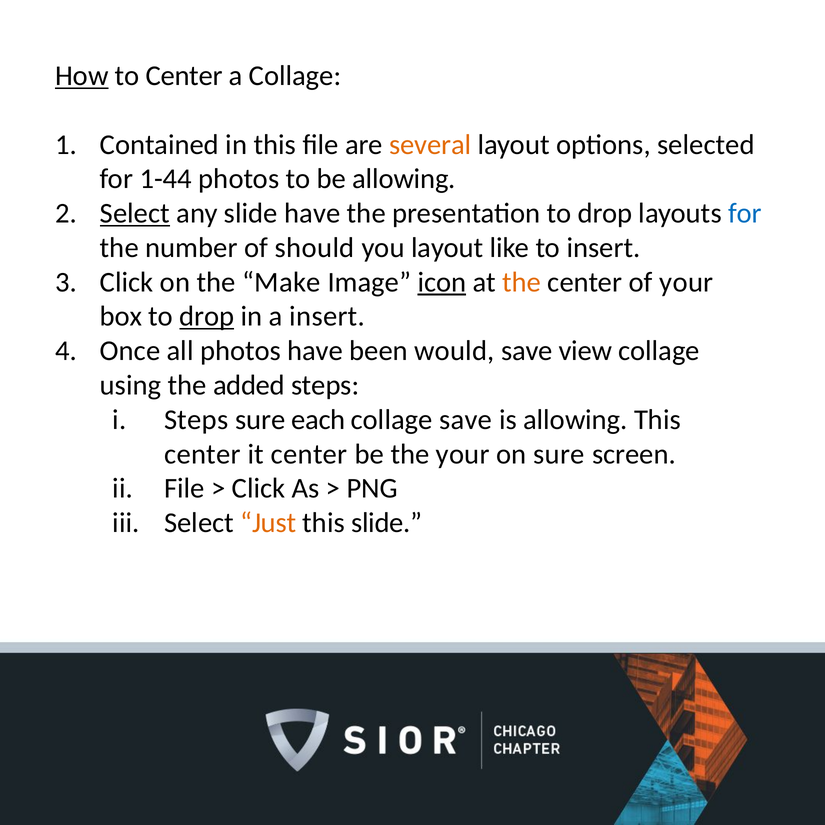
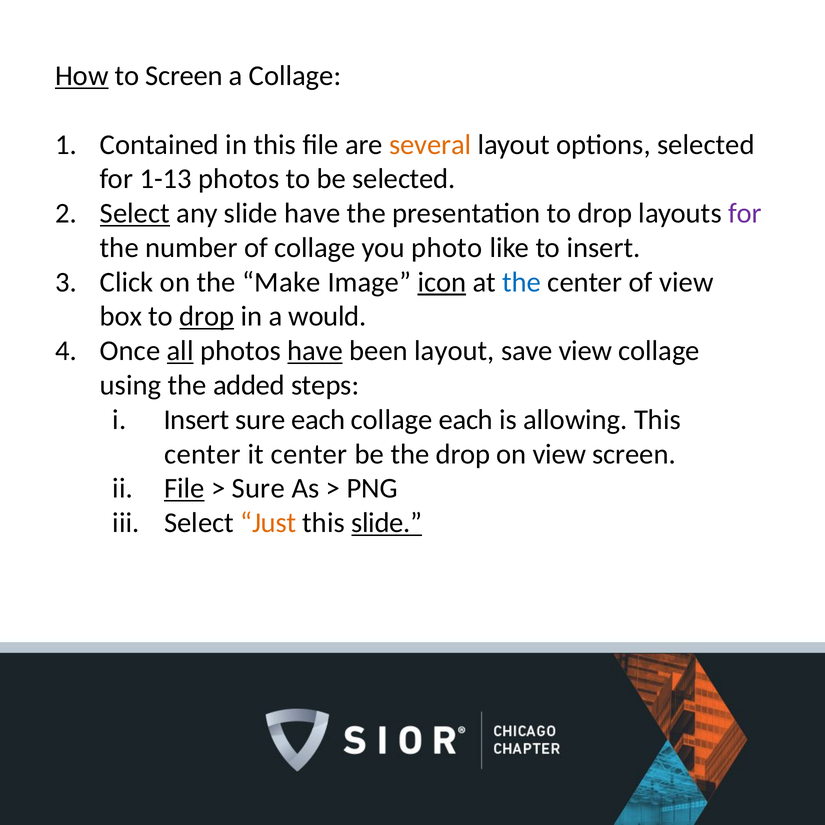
to Center: Center -> Screen (184, 76)
1-44: 1-44 -> 1-13 (166, 179)
be allowing: allowing -> selected (404, 179)
for colour: blue -> purple (745, 213)
of should: should -> collage (315, 248)
you layout: layout -> photo (447, 248)
the colour: orange -> blue (522, 282)
of your: your -> view (686, 282)
a insert: insert -> would (327, 317)
all underline: none -> present (180, 351)
have underline: none -> present (315, 351)
been would: would -> layout (454, 351)
Steps: Steps -> Insert (196, 420)
collage save: save -> each (466, 420)
the your: your -> drop (463, 454)
on sure: sure -> view (559, 454)
File underline: none -> present (184, 488)
Click: Click -> Sure (258, 488)
slide underline: none -> present (387, 523)
